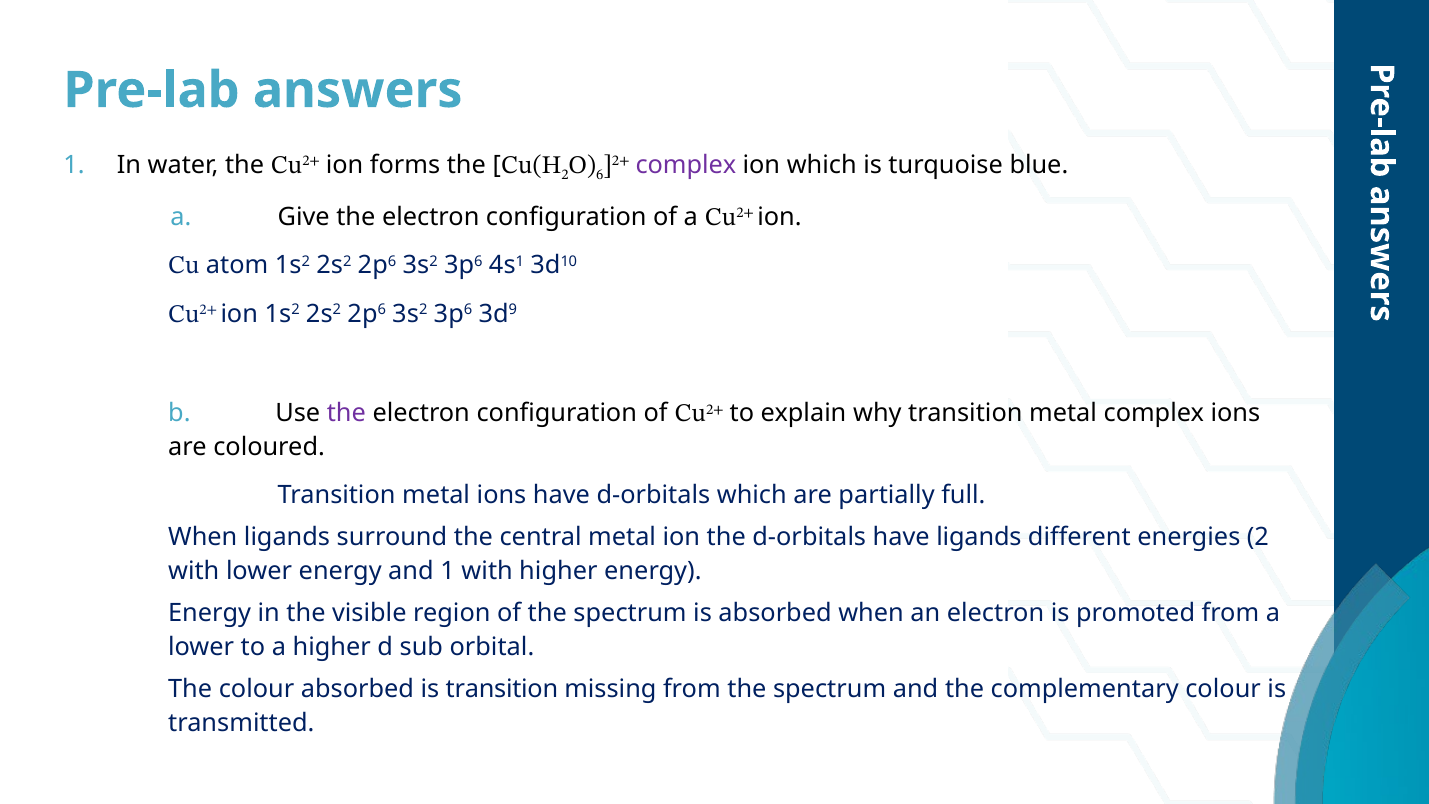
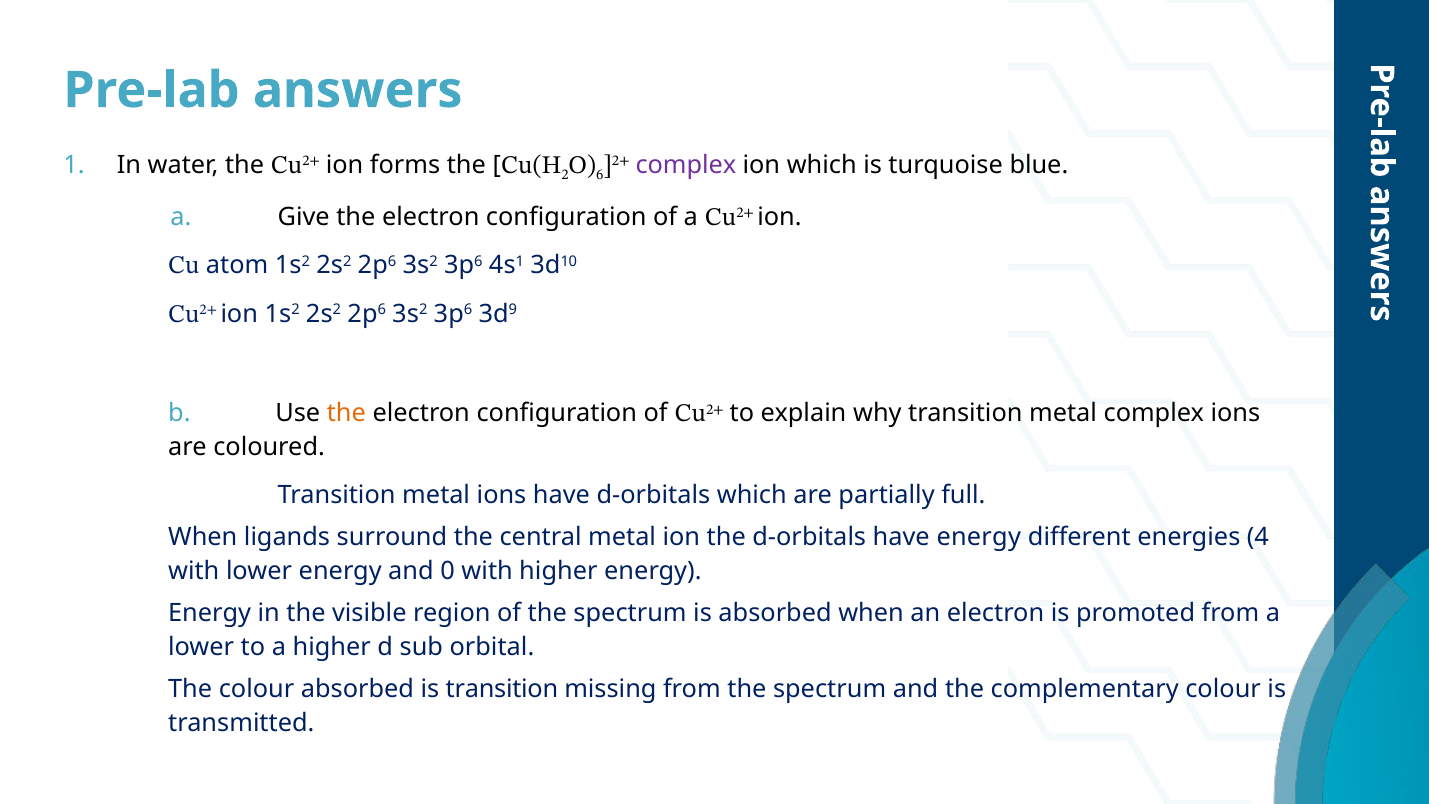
the colour: purple -> orange (346, 413)
have ligands: ligands -> energy (979, 537)
2: 2 -> 4 (1258, 537)
and 1: 1 -> 0 (448, 571)
